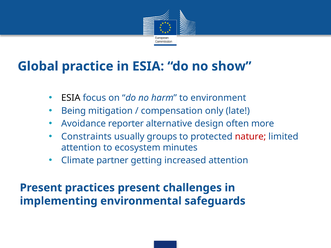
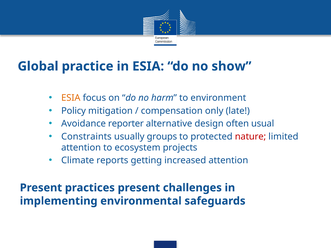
ESIA colour: black -> orange (71, 98)
Being: Being -> Policy (74, 111)
more: more -> usual (263, 124)
minutes: minutes -> projects (180, 148)
partner: partner -> reports (112, 161)
